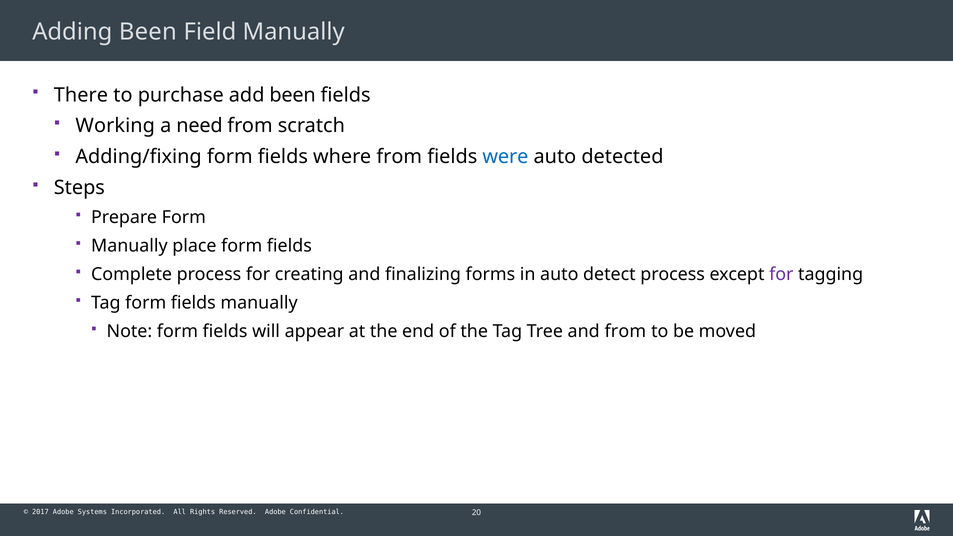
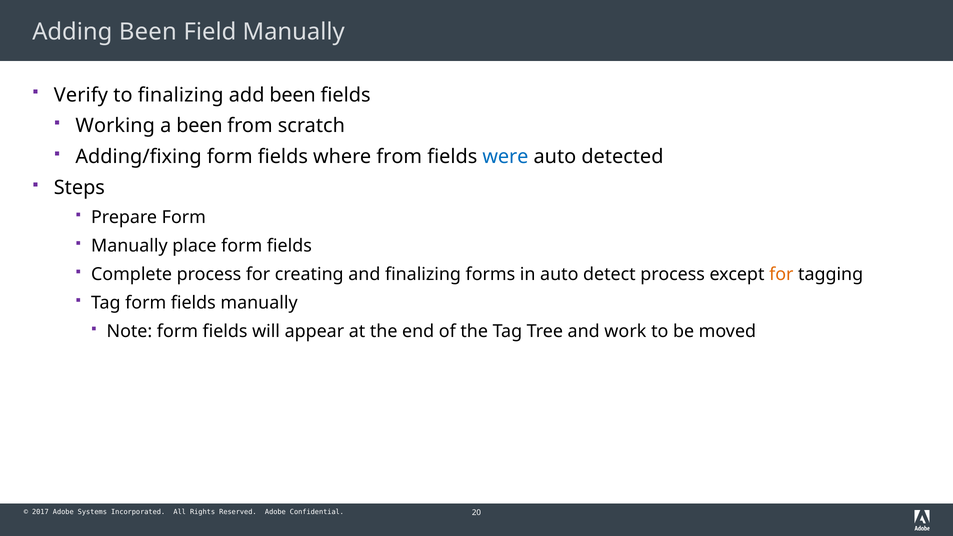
There: There -> Verify (81, 95)
to purchase: purchase -> finalizing (181, 95)
a need: need -> been (199, 126)
for colour: purple -> orange (781, 275)
and from: from -> work (625, 332)
